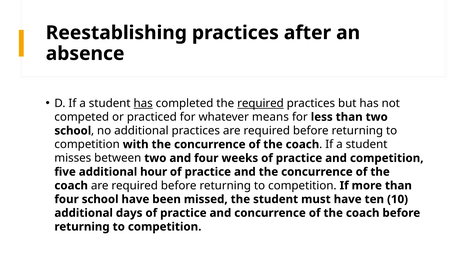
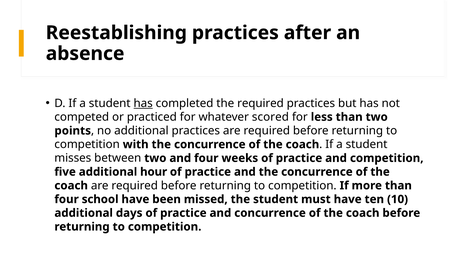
required underline: present -> none (260, 103)
means: means -> scored (270, 117)
school: school -> points (73, 131)
